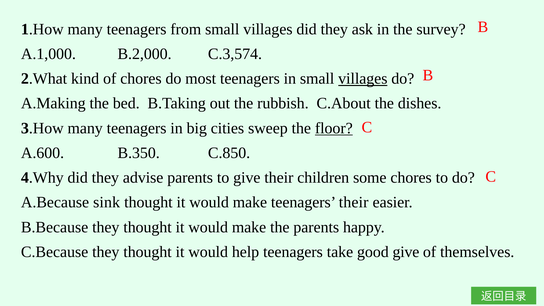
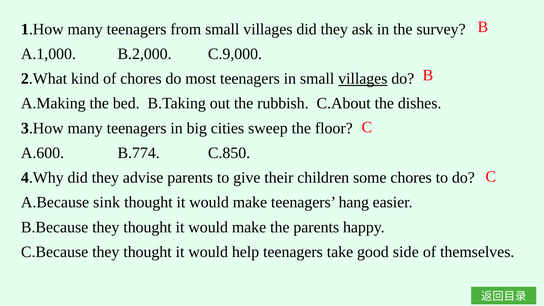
C.3,574: C.3,574 -> C.9,000 (235, 54)
floor underline: present -> none (334, 128)
B.350: B.350 -> B.774 (139, 153)
teenagers their: their -> hang (354, 202)
good give: give -> side (406, 252)
